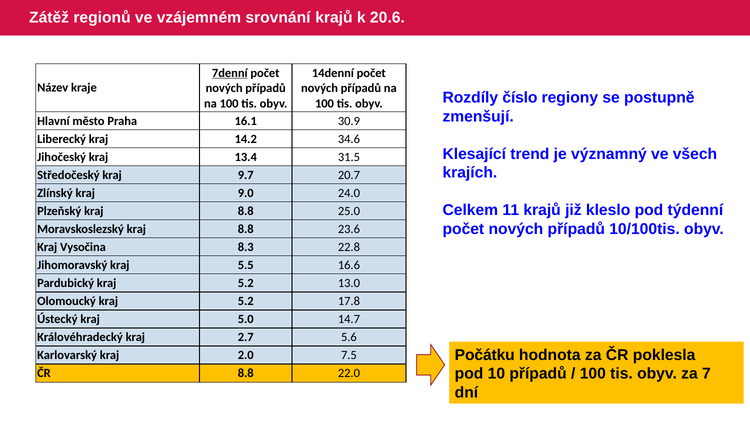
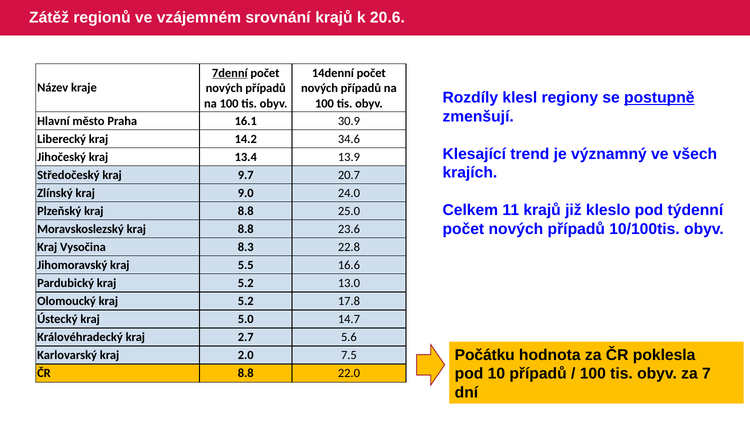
číslo: číslo -> klesl (520, 98)
postupně underline: none -> present (659, 98)
31.5: 31.5 -> 13.9 (349, 157)
